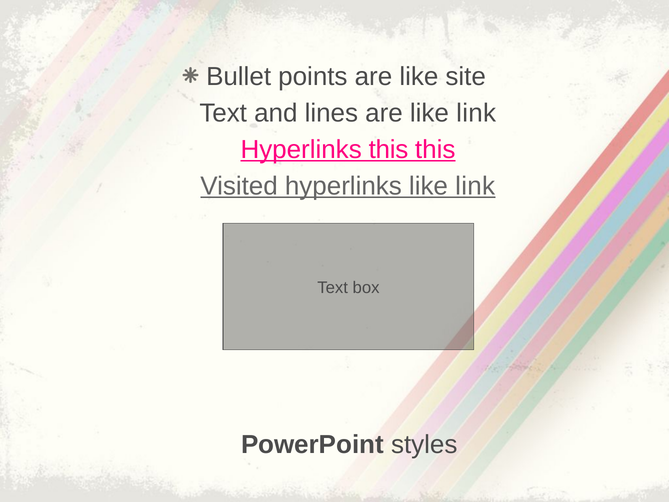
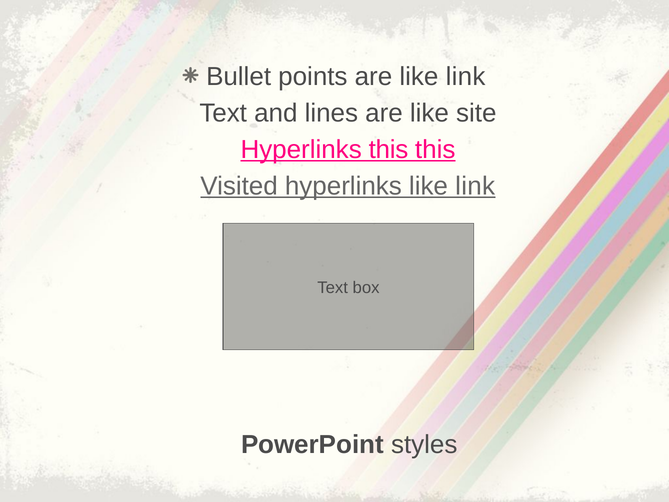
are like site: site -> link (466, 77)
are like link: link -> site (476, 113)
